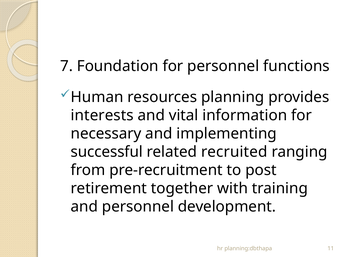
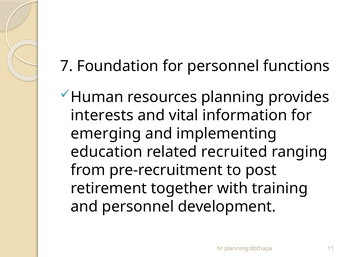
necessary: necessary -> emerging (106, 133)
successful: successful -> education (107, 152)
